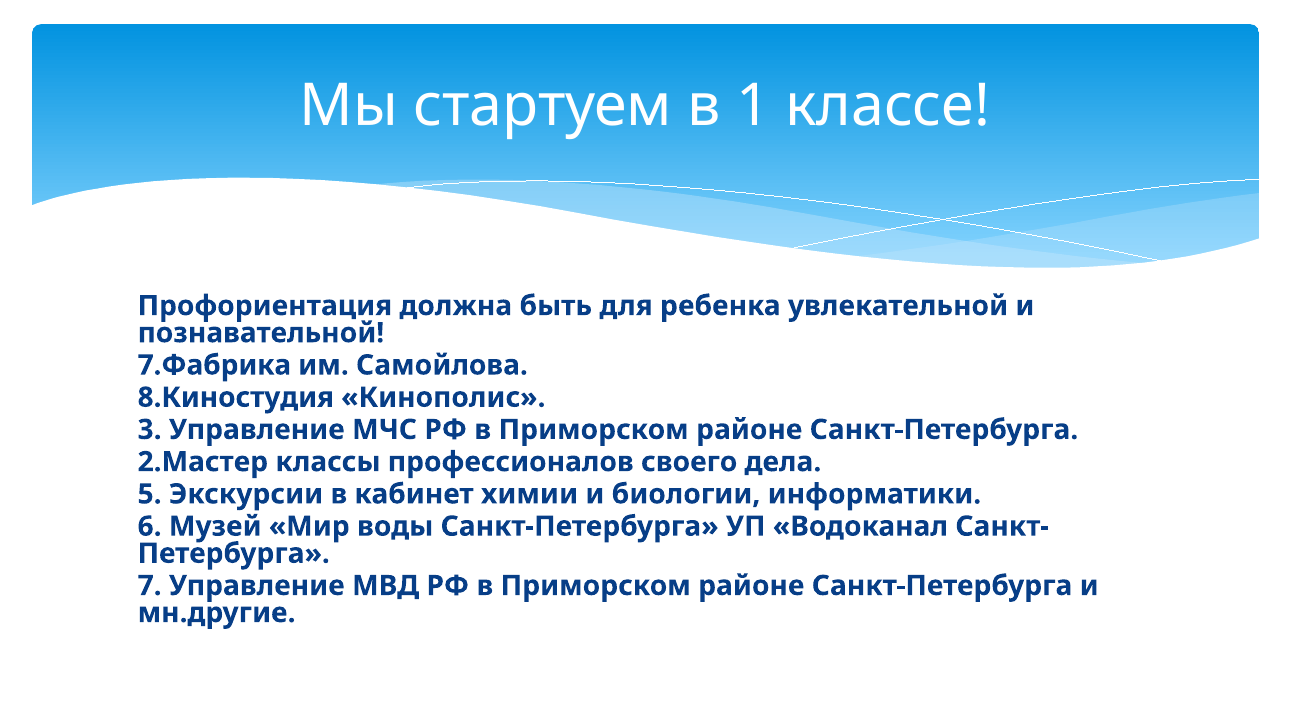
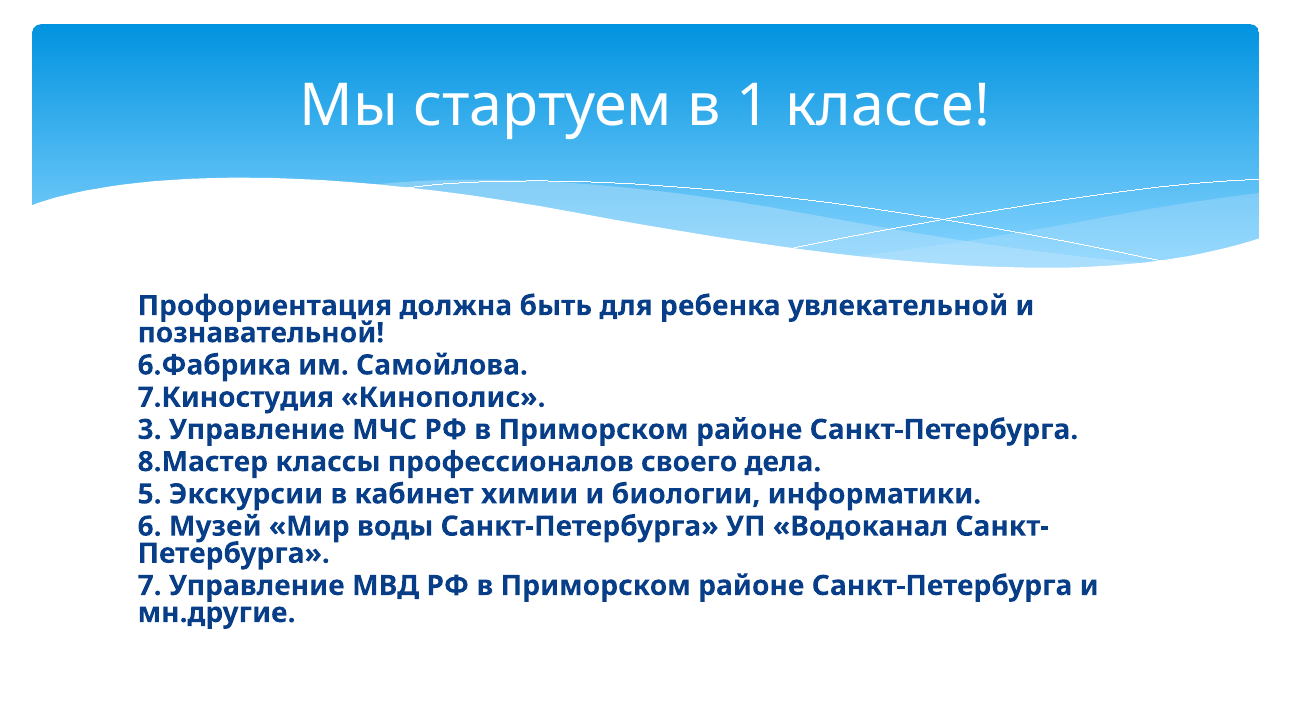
7.Фабрика: 7.Фабрика -> 6.Фабрика (214, 365)
8.Киностудия: 8.Киностудия -> 7.Киностудия (236, 397)
2.Мастер: 2.Мастер -> 8.Мастер (203, 462)
